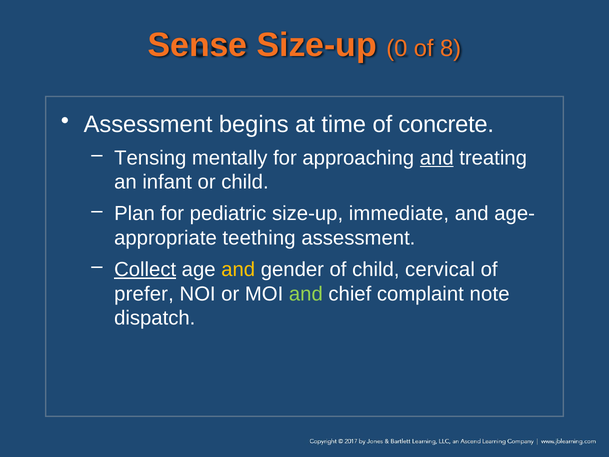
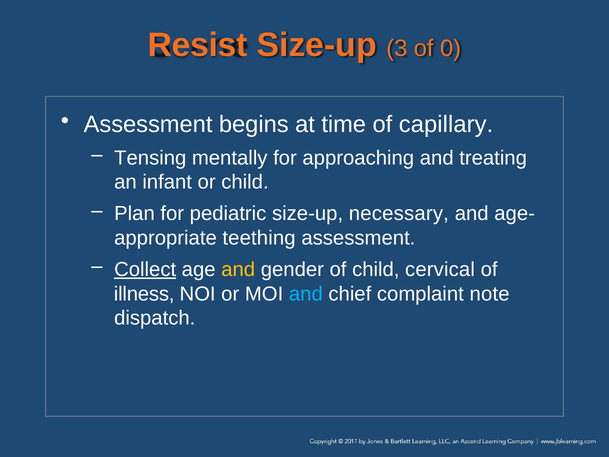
Sense: Sense -> Resist (198, 45)
0: 0 -> 3 (397, 48)
8: 8 -> 0 (451, 48)
concrete: concrete -> capillary (446, 124)
and underline: present -> none (437, 158)
immediate: immediate -> necessary (399, 214)
prefer: prefer -> illness (144, 294)
and colour: light green -> light blue (306, 294)
